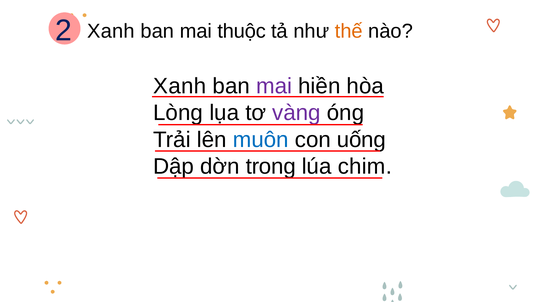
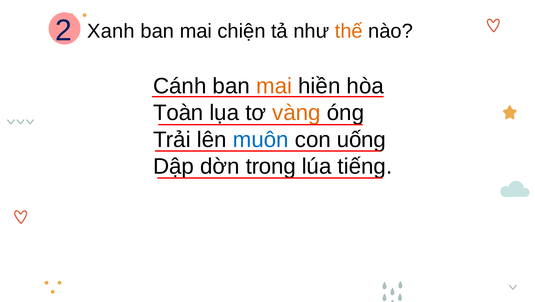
thuộc: thuộc -> chiện (242, 31)
Xanh: Xanh -> Cánh (180, 86)
mai colour: purple -> orange (274, 86)
Lòng: Lòng -> Toàn (178, 113)
vàng colour: purple -> orange (297, 113)
chim: chim -> tiếng (365, 166)
